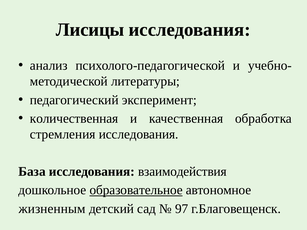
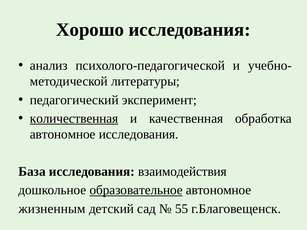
Лисицы: Лисицы -> Хорошо (90, 30)
количественная underline: none -> present (74, 119)
стремления: стремления -> автономное (63, 134)
97: 97 -> 55 (182, 209)
